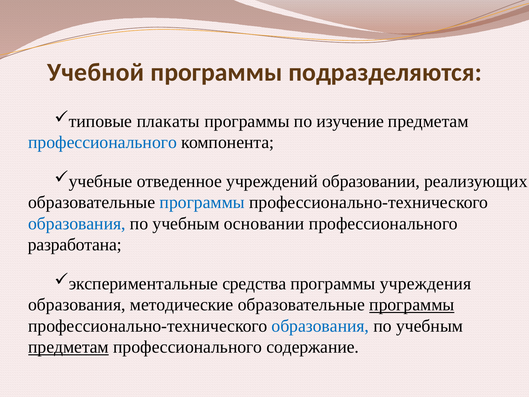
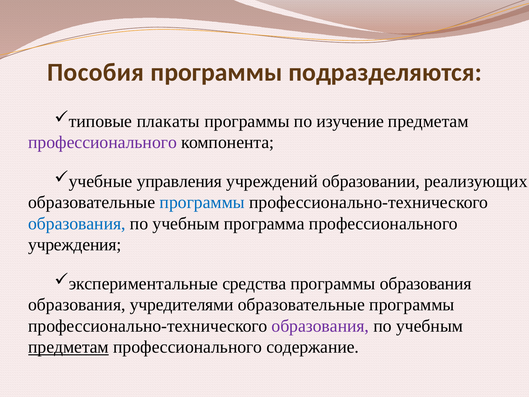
Учебной: Учебной -> Пособия (96, 72)
профессионального colour: blue -> purple (103, 142)
отведенное: отведенное -> управления (179, 181)
основании: основании -> программа (264, 223)
разработана: разработана -> учреждения (75, 245)
программы учреждения: учреждения -> образования (426, 283)
методические: методические -> учредителями (182, 305)
программы underline: present -> none (412, 305)
образования colour: blue -> purple (320, 326)
